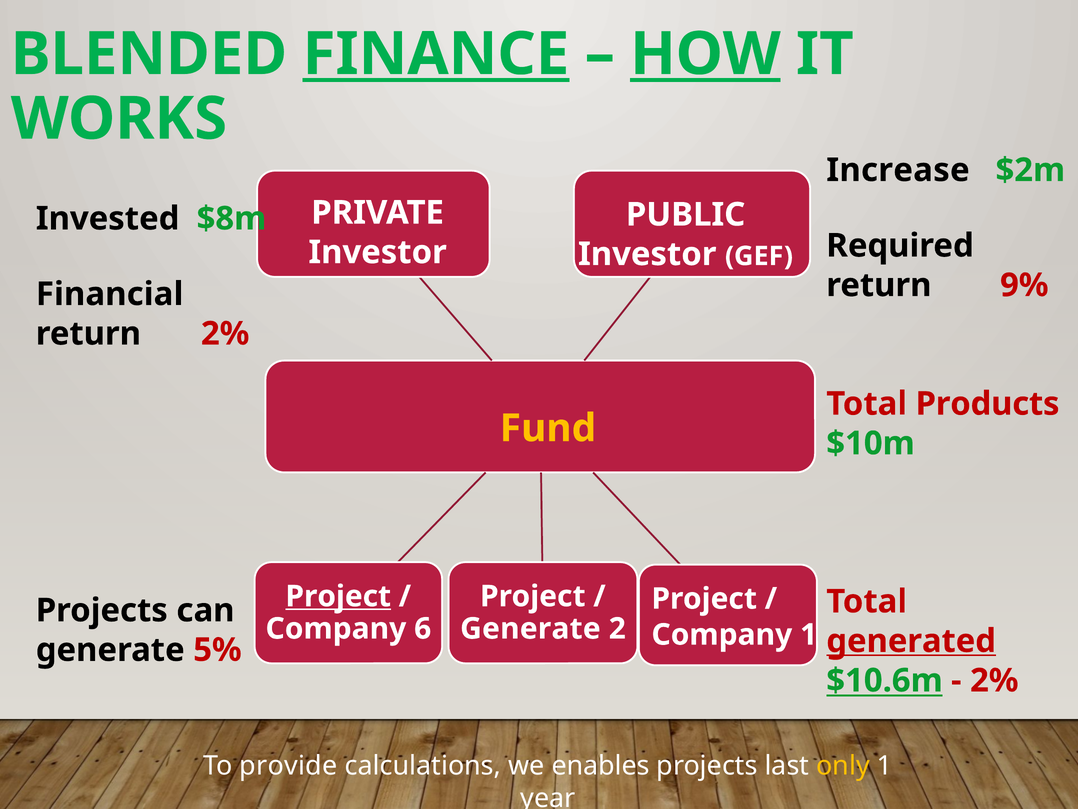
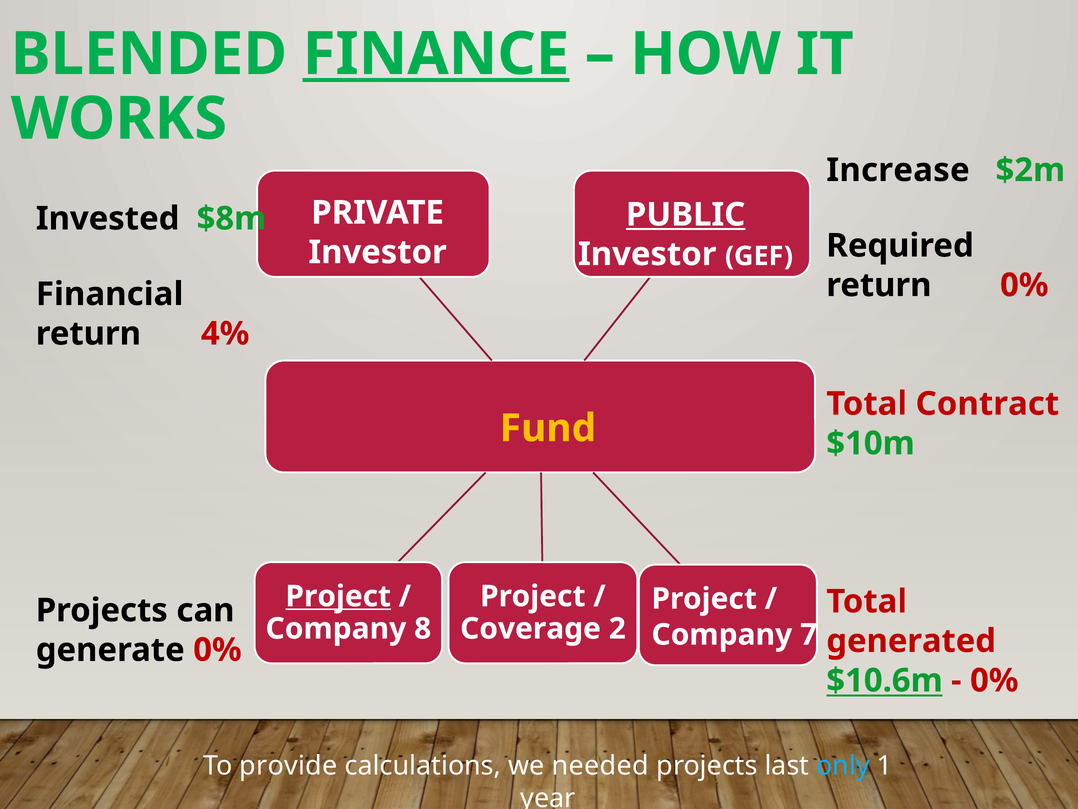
HOW underline: present -> none (705, 54)
PUBLIC underline: none -> present (686, 215)
return 9%: 9% -> 0% (1024, 285)
return 2%: 2% -> 4% (225, 333)
Products: Products -> Contract (987, 404)
6: 6 -> 8 (423, 628)
Generate: Generate -> Coverage (531, 628)
Company 1: 1 -> 7 (809, 634)
generated underline: present -> none (911, 641)
generate 5%: 5% -> 0% (217, 650)
2%: 2% -> 0% (994, 680)
enables: enables -> needed (600, 765)
only colour: yellow -> light blue (843, 765)
